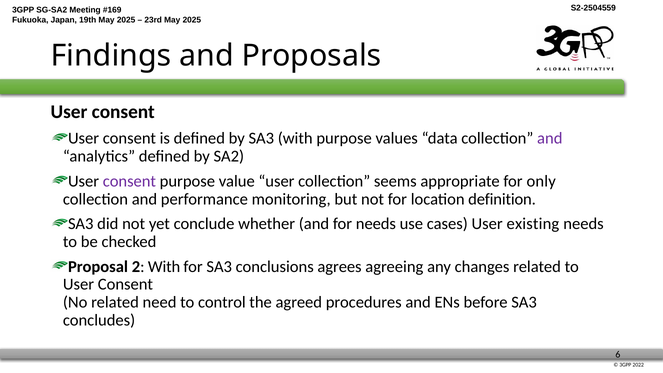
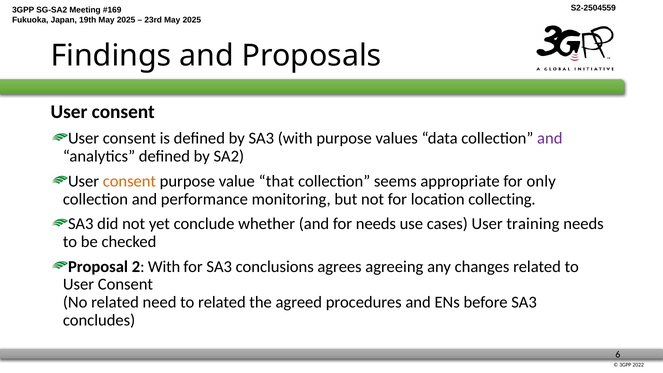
consent colour: purple -> orange (129, 181)
value user: user -> that (276, 181)
definition: definition -> collecting (502, 199)
existing: existing -> training (533, 224)
to control: control -> related (222, 302)
